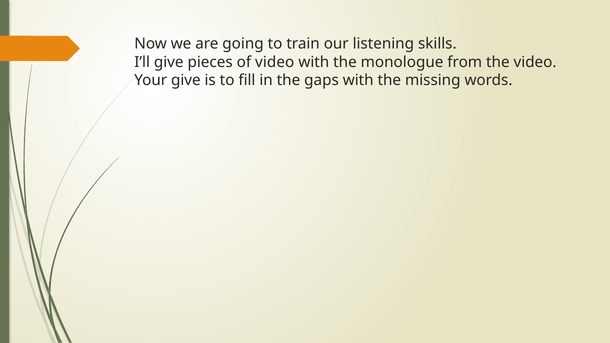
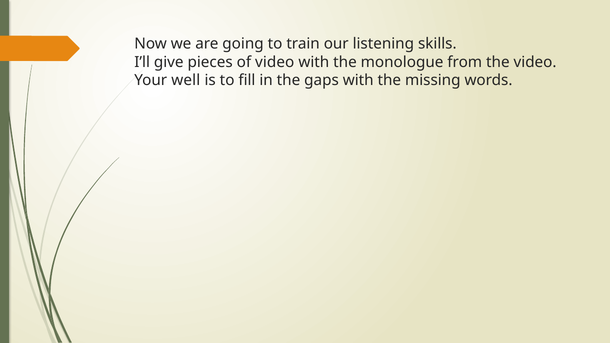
Your give: give -> well (186, 80)
